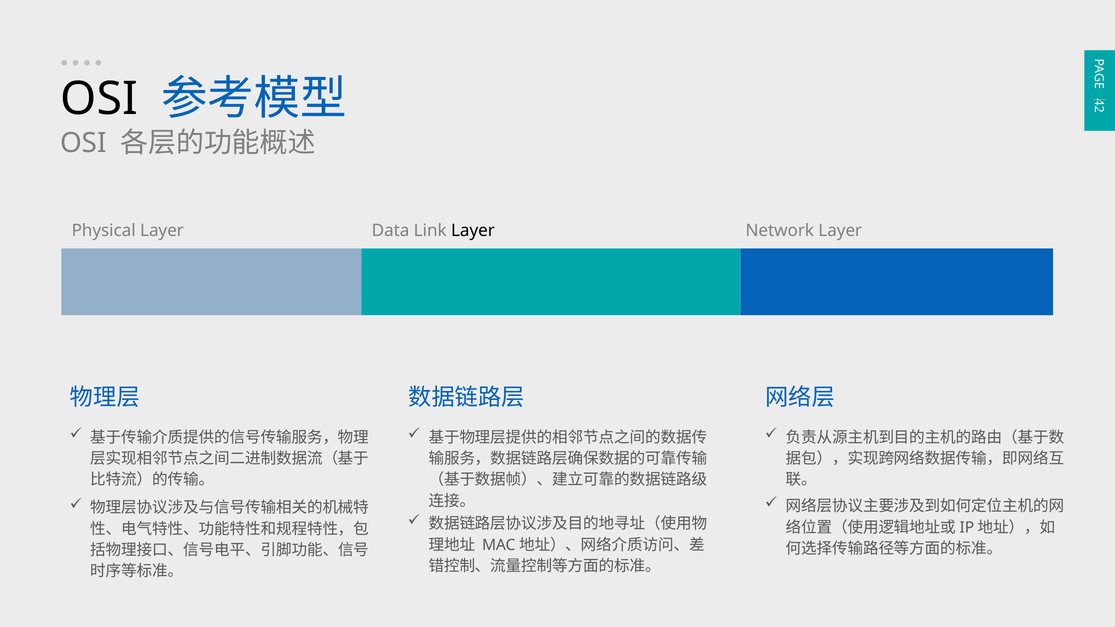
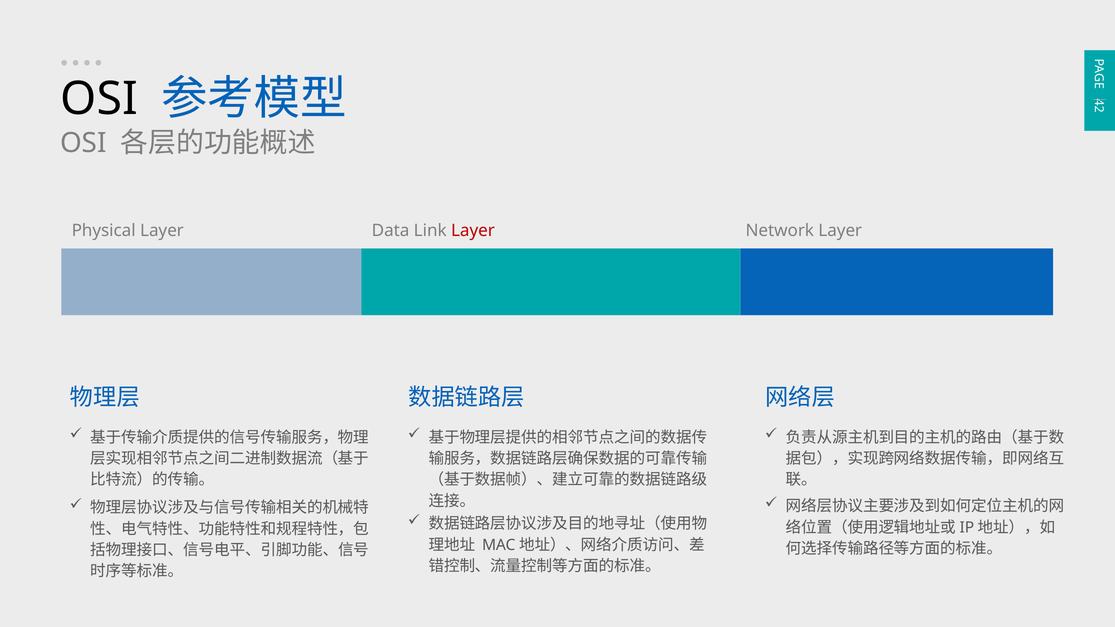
Layer colour: black -> red (473, 231)
